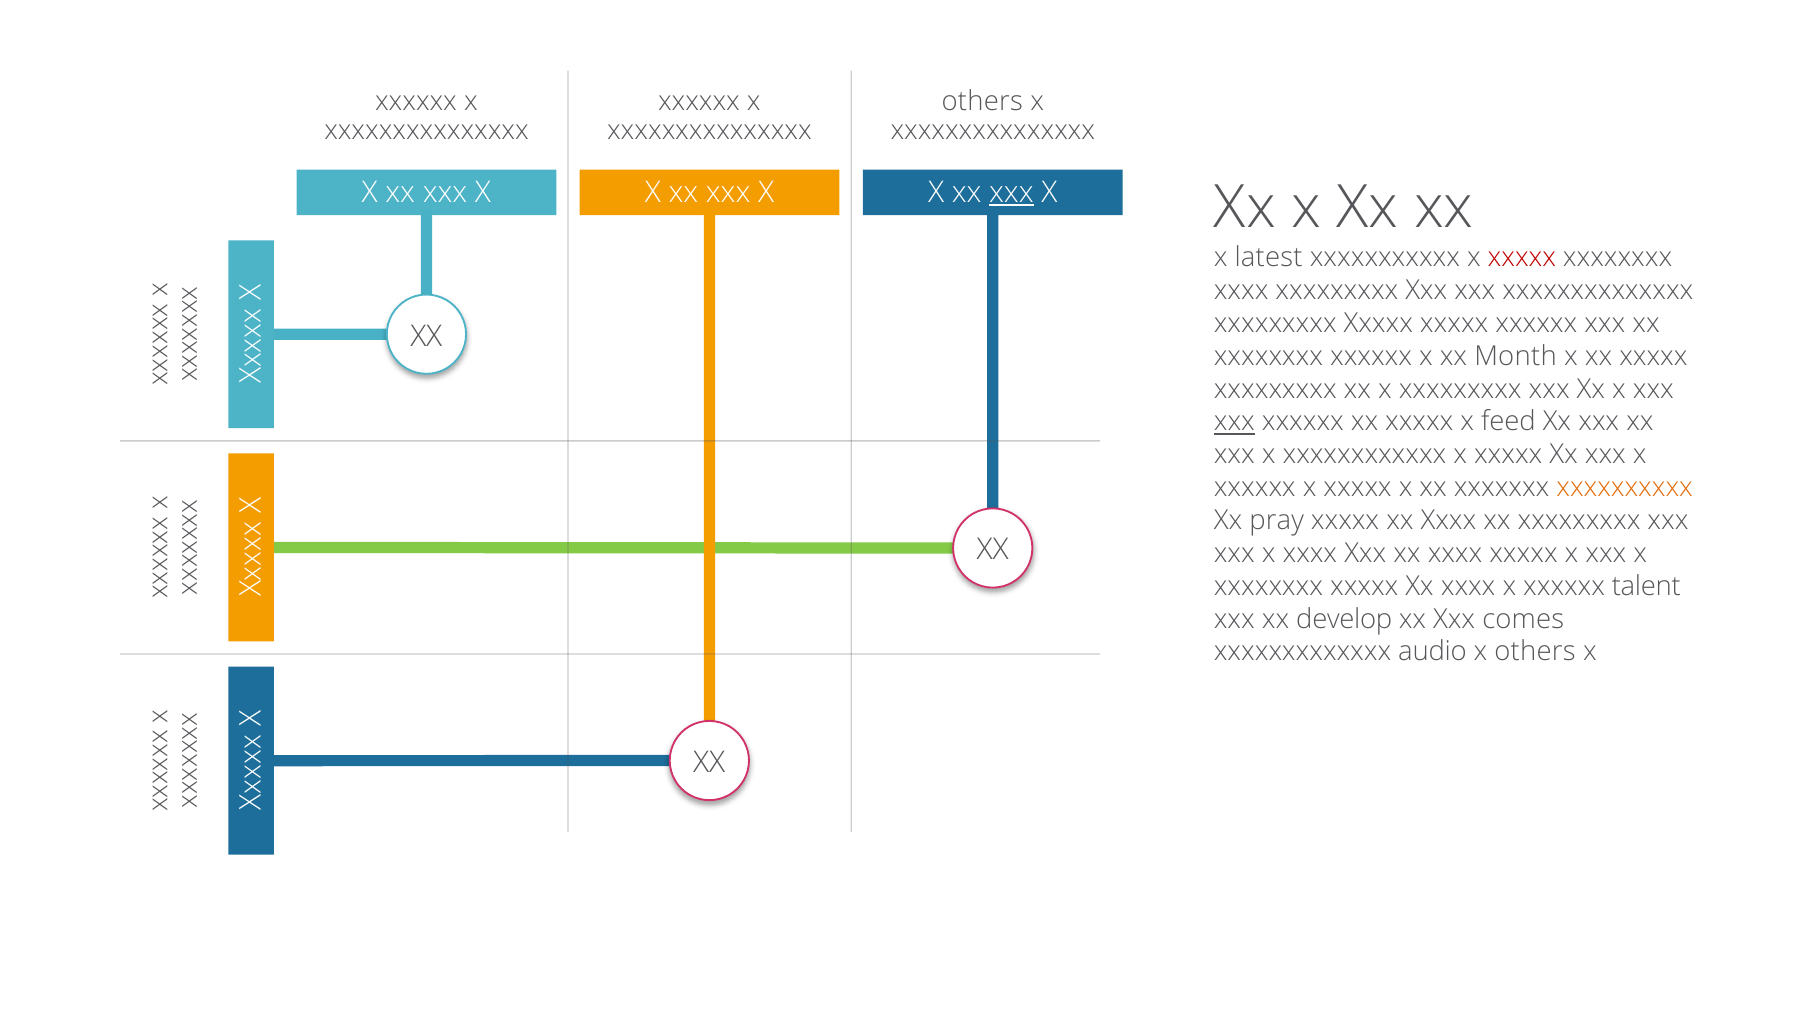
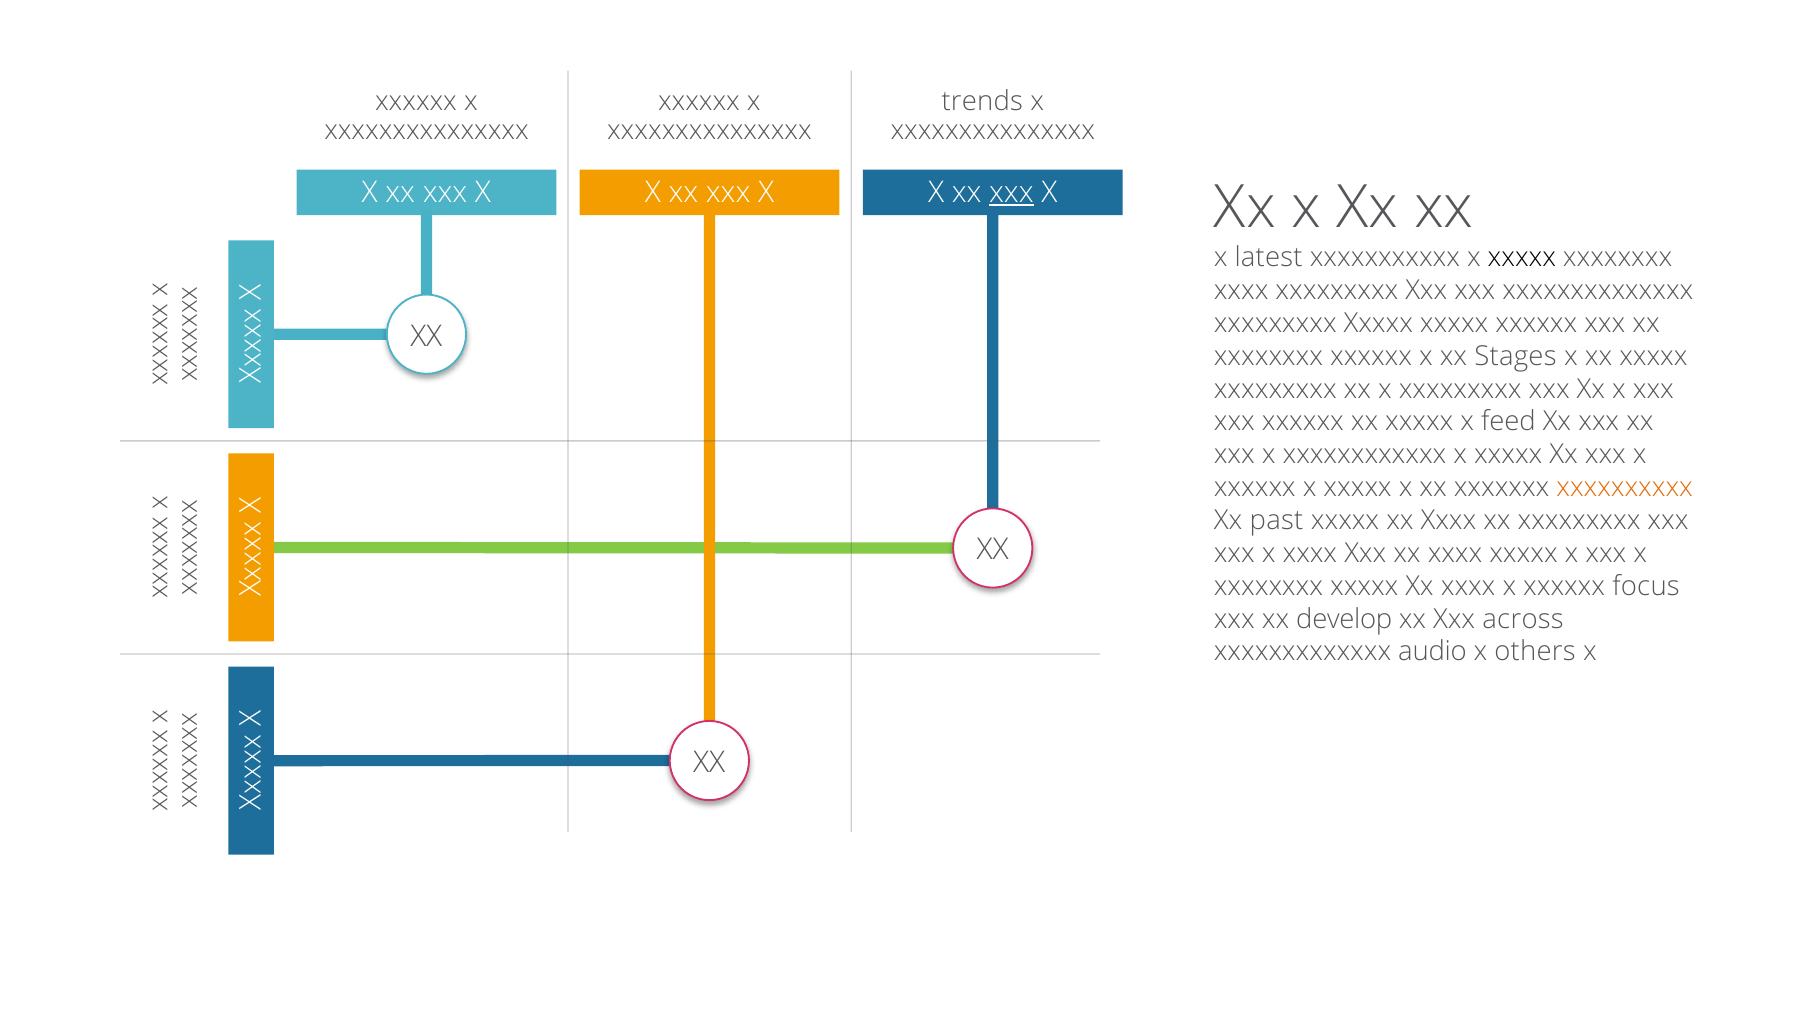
others: others -> trends (982, 101)
xxxxx colour: red -> black (1522, 258)
Month: Month -> Stages (1515, 356)
xxx underline: present -> none (1234, 422)
pray: pray -> past (1277, 520)
talent: talent -> focus (1646, 586)
comes: comes -> across (1523, 619)
